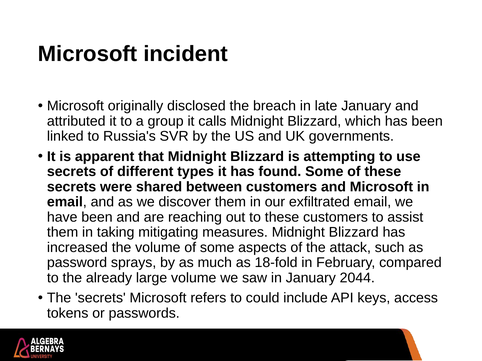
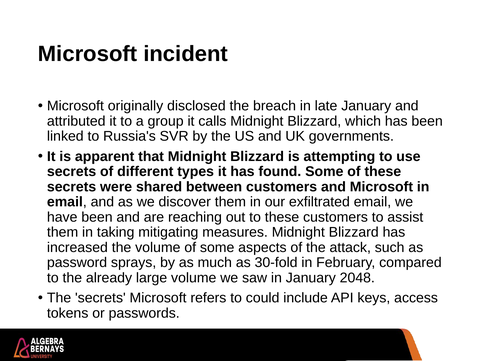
18-fold: 18-fold -> 30-fold (276, 263)
2044: 2044 -> 2048 (357, 278)
